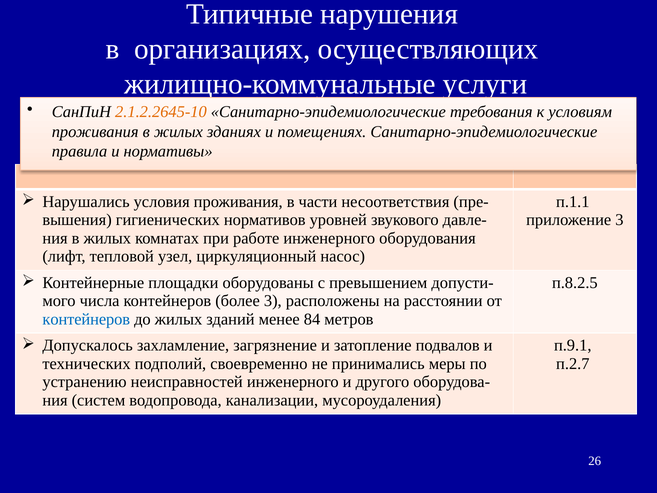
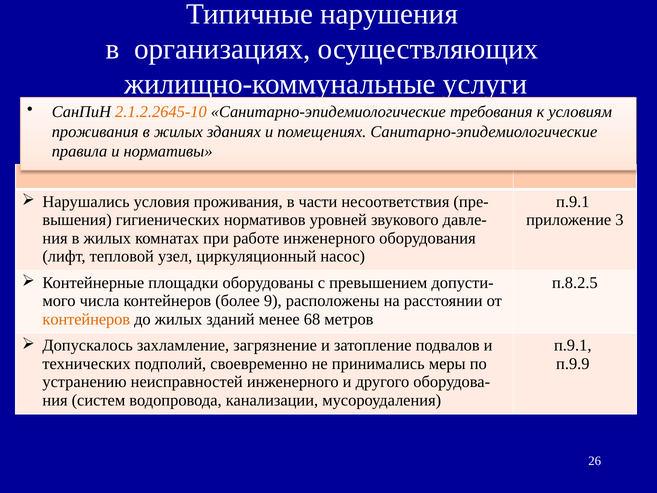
п.1.1: п.1.1 -> п.9.1 (573, 202)
более 3: 3 -> 9 (273, 301)
контейнеров colour: blue -> orange (86, 319)
84: 84 -> 68 (312, 319)
п.2.7: п.2.7 -> п.9.9 (573, 364)
